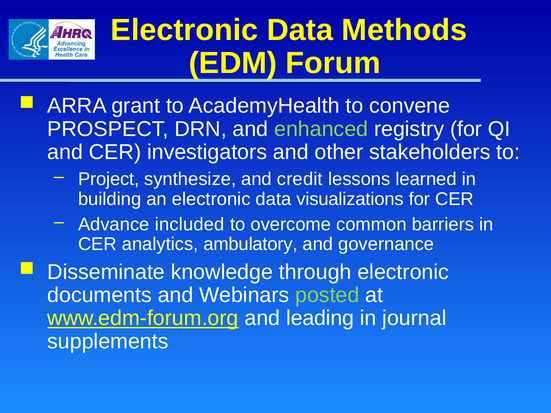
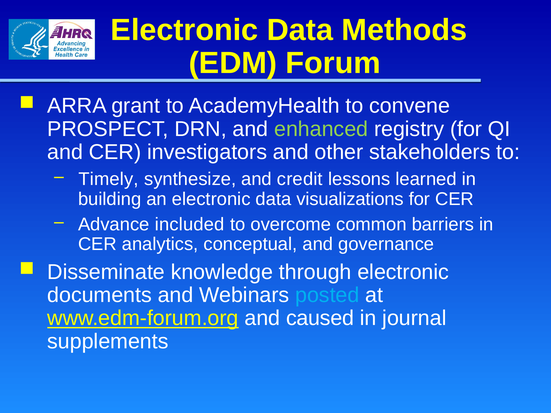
Project: Project -> Timely (109, 179)
ambulatory: ambulatory -> conceptual (250, 244)
posted colour: light green -> light blue (327, 295)
leading: leading -> caused (320, 318)
